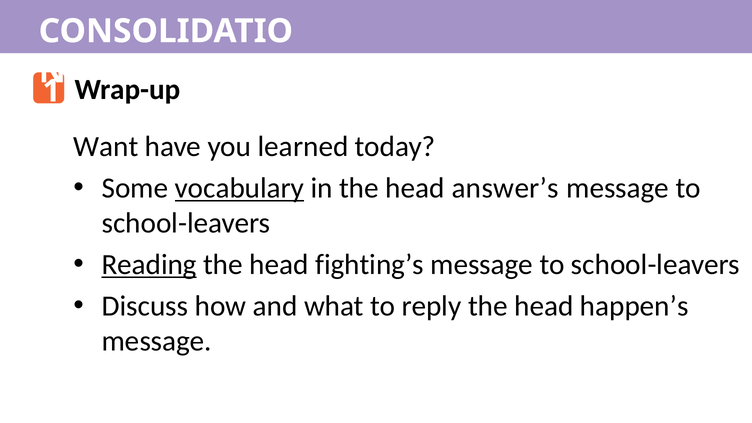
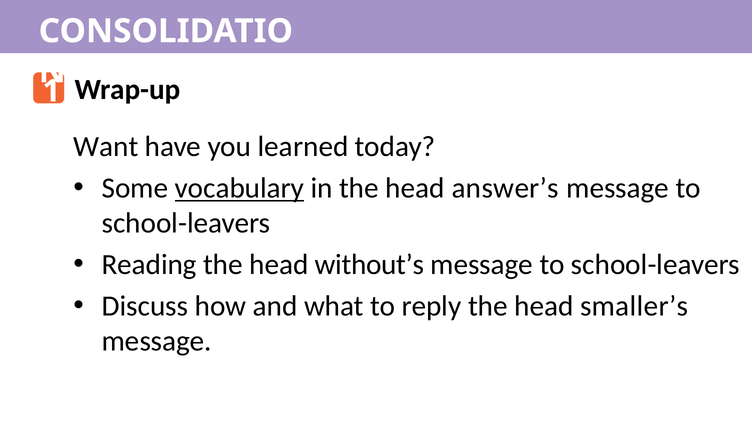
Reading underline: present -> none (149, 265)
fighting’s: fighting’s -> without’s (370, 265)
happen’s: happen’s -> smaller’s (634, 306)
